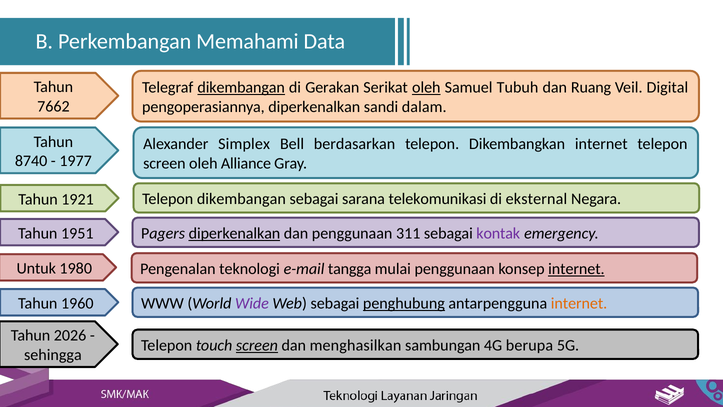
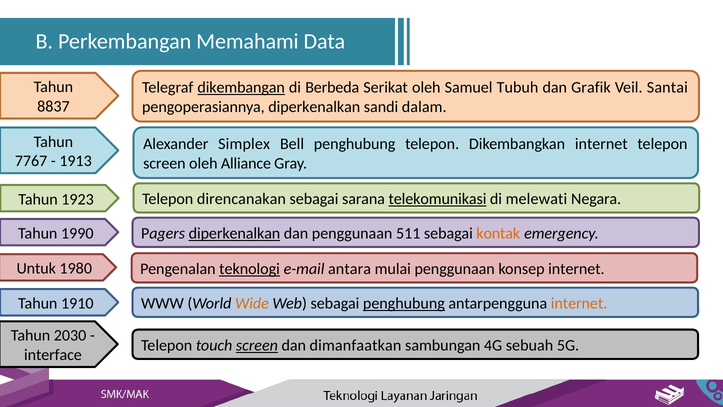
Gerakan: Gerakan -> Berbeda (332, 88)
oleh underline: present -> none (426, 88)
Ruang: Ruang -> Grafik (591, 88)
Digital: Digital -> Santai (667, 88)
7662: 7662 -> 8837 (53, 106)
Bell berdasarkan: berdasarkan -> penghubung (355, 144)
8740: 8740 -> 7767 (31, 161)
1977: 1977 -> 1913 (76, 161)
1921: 1921 -> 1923 (78, 199)
Telepon dikembangan: dikembangan -> direncanakan (241, 199)
telekomunikasi underline: none -> present (437, 199)
eksternal: eksternal -> melewati (536, 199)
1951: 1951 -> 1990 (77, 233)
311: 311 -> 511 (408, 233)
kontak colour: purple -> orange (498, 233)
teknologi underline: none -> present (250, 269)
tangga: tangga -> antara (350, 269)
internet underline: present -> none (576, 269)
1960: 1960 -> 1910 (77, 303)
Wide colour: purple -> orange (252, 303)
2026: 2026 -> 2030 (70, 335)
menghasilkan: menghasilkan -> dimanfaatkan (355, 345)
berupa: berupa -> sebuah (530, 345)
sehingga: sehingga -> interface (53, 355)
